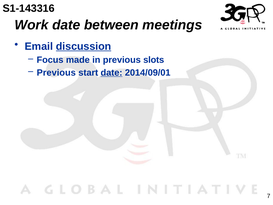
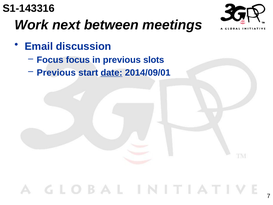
Work date: date -> next (66, 25)
discussion underline: present -> none (84, 46)
Focus made: made -> focus (78, 60)
